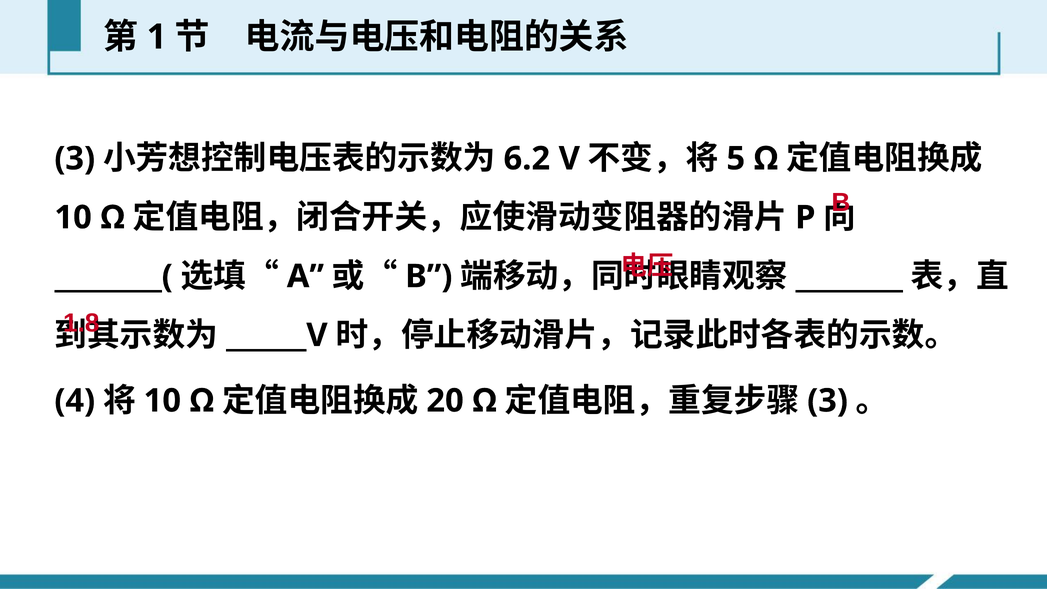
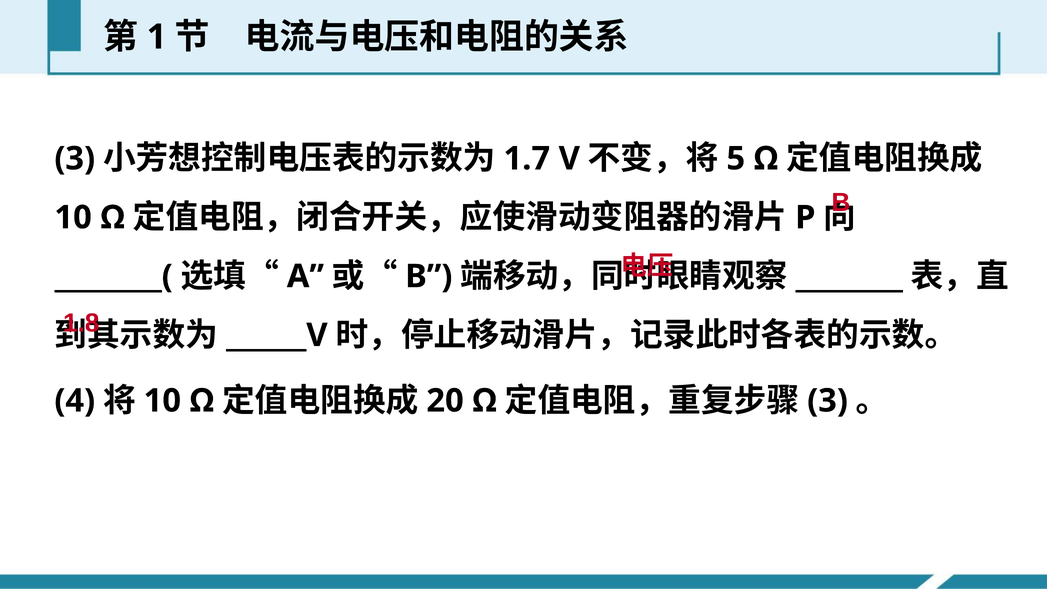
6.2: 6.2 -> 1.7 (527, 159)
